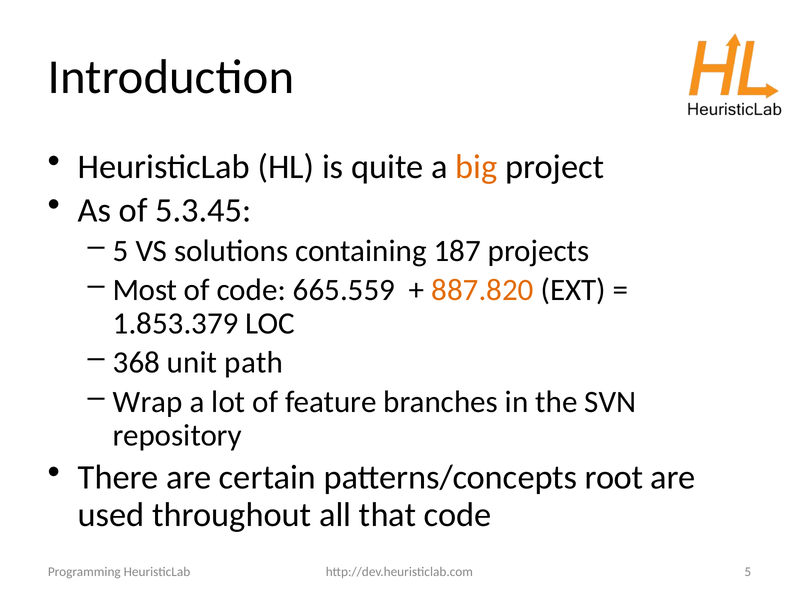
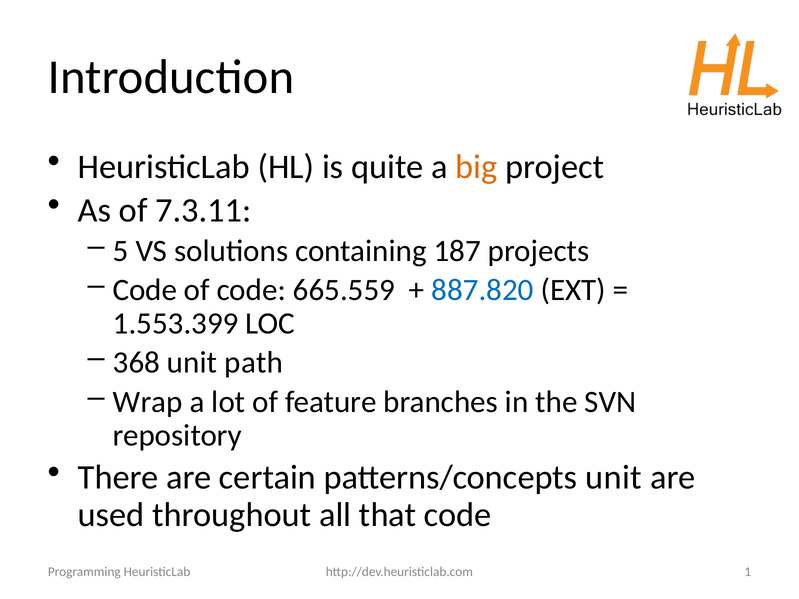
5.3.45: 5.3.45 -> 7.3.11 (203, 210)
Most: Most -> Code (145, 290)
887.820 colour: orange -> blue (483, 290)
1.853.379: 1.853.379 -> 1.553.399 (176, 324)
patterns/concepts root: root -> unit (614, 478)
http://dev.heuristiclab.com 5: 5 -> 1 (748, 572)
